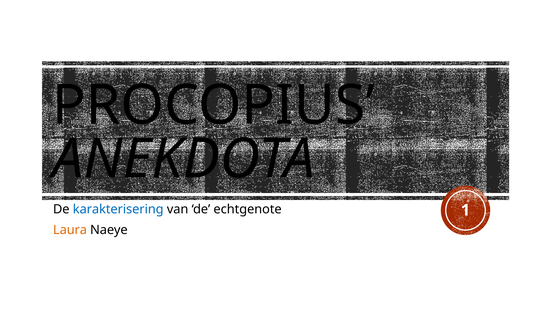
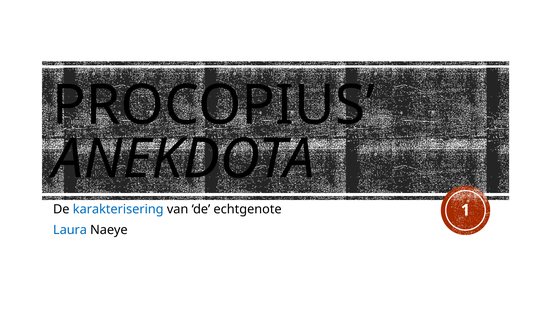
Laura colour: orange -> blue (70, 230)
